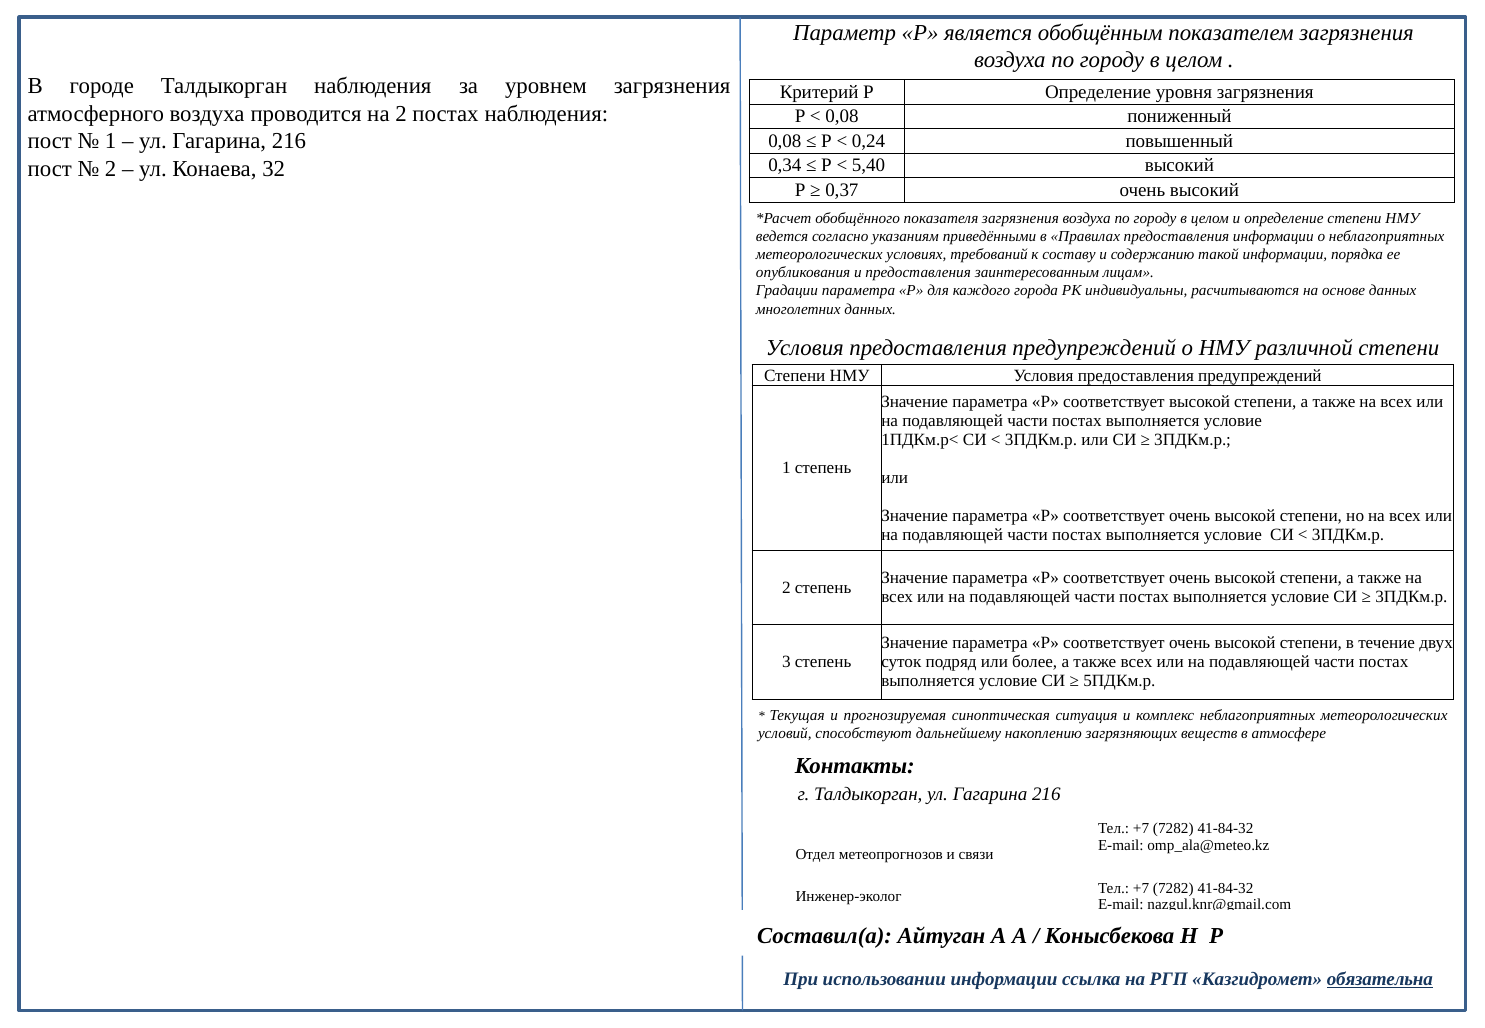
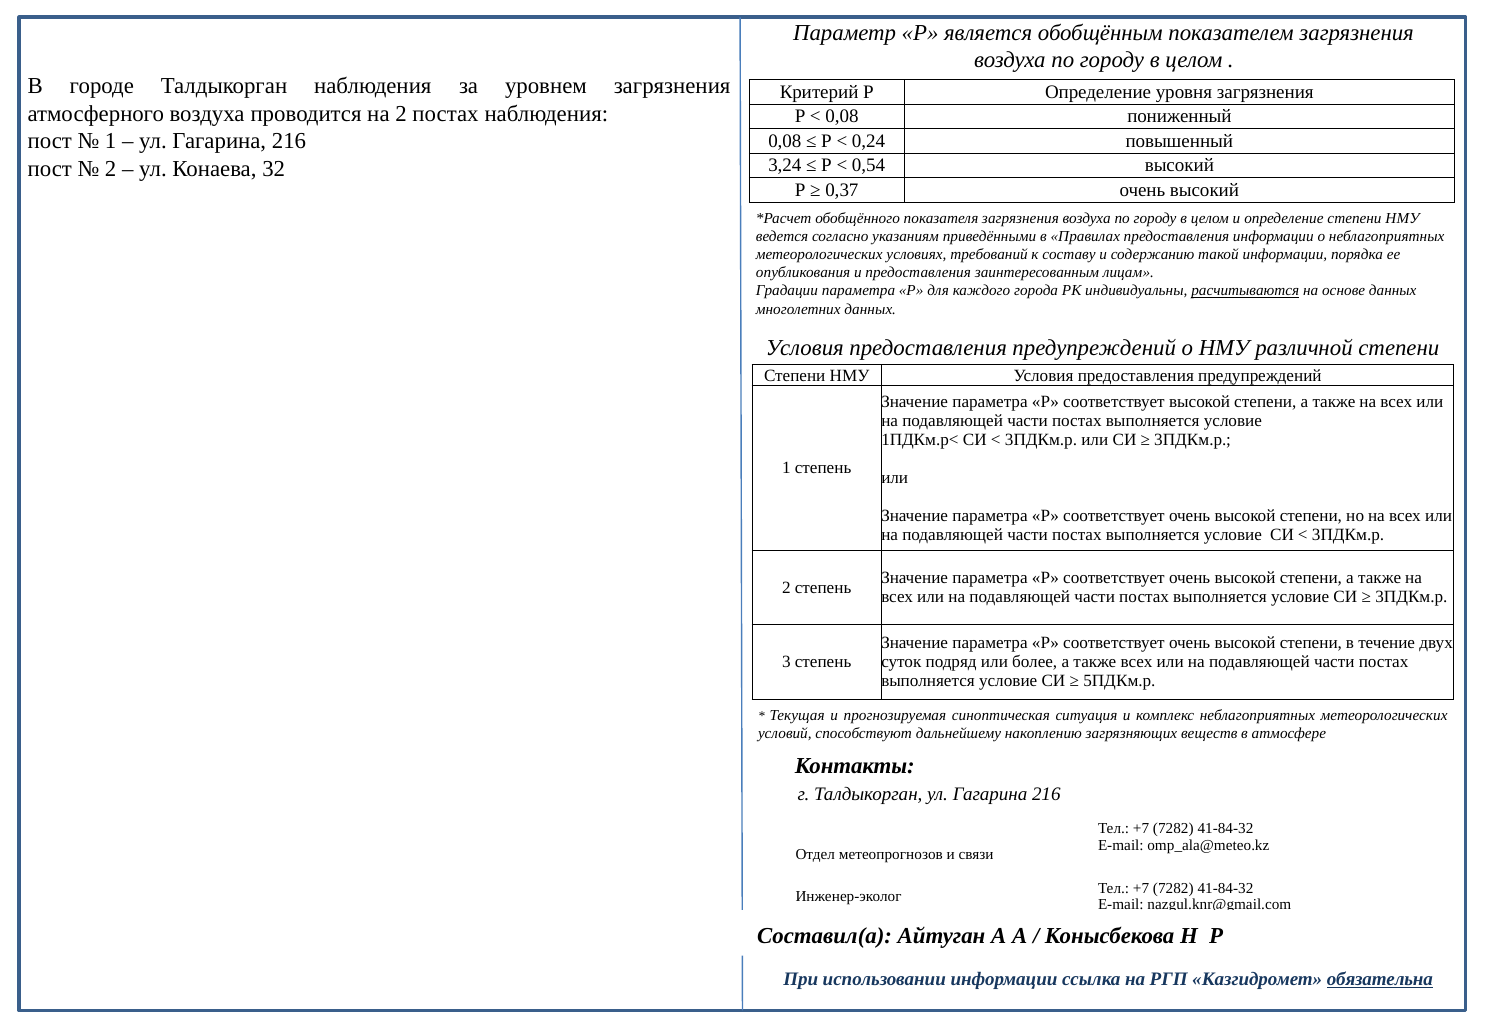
0,34: 0,34 -> 3,24 (785, 165)
5,40: 5,40 -> 0,54 (868, 165)
расчитываются underline: none -> present (1245, 291)
